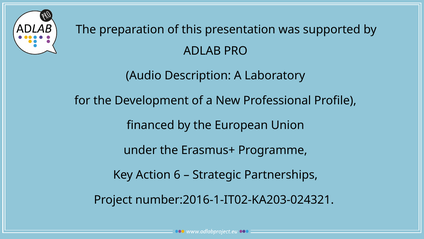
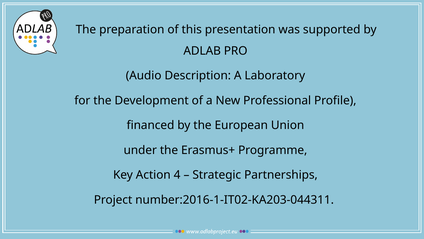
6: 6 -> 4 (177, 175)
number:2016-1-IT02-KA203-024321: number:2016-1-IT02-KA203-024321 -> number:2016-1-IT02-KA203-044311 (235, 199)
